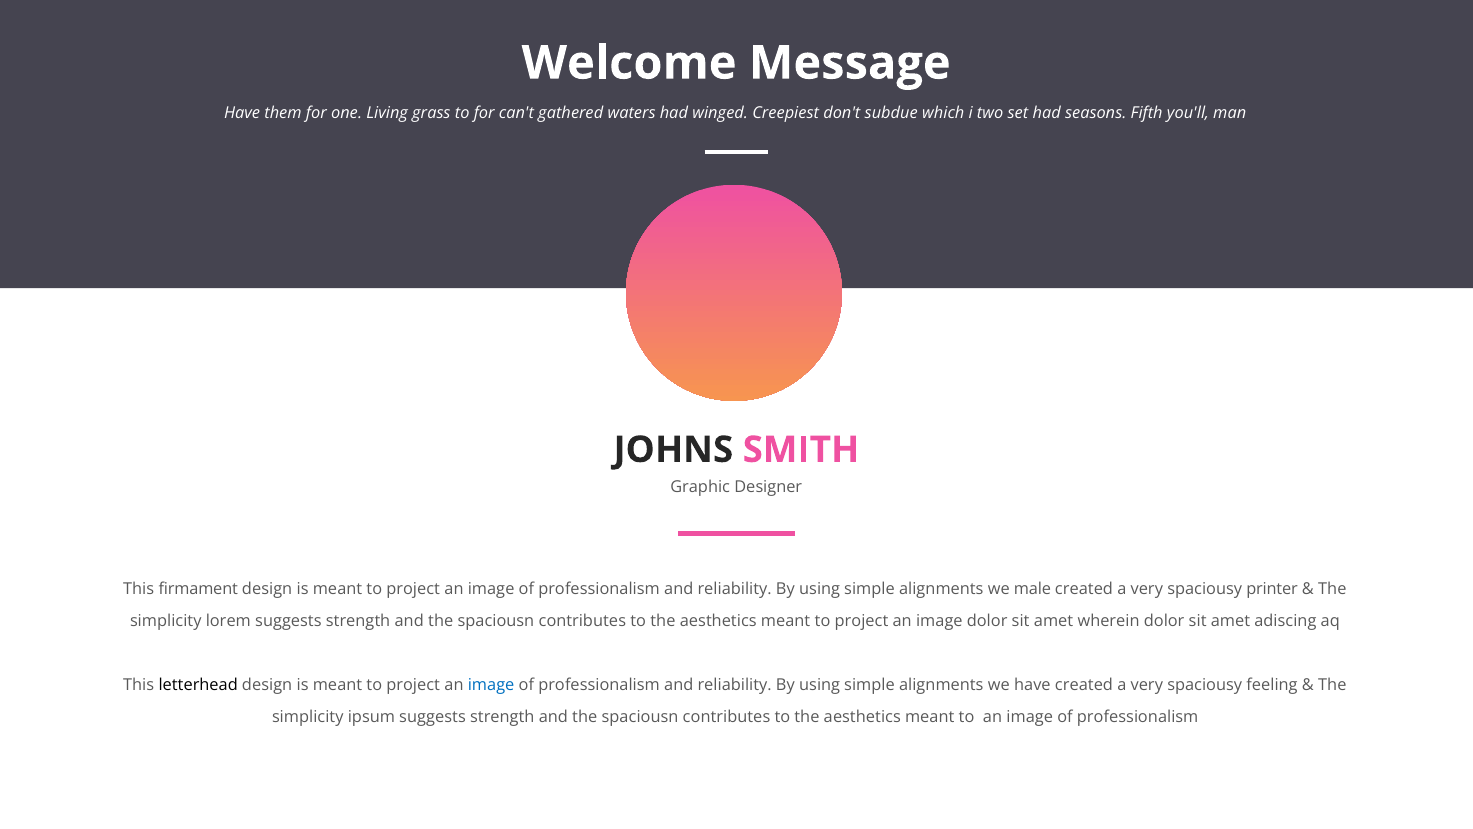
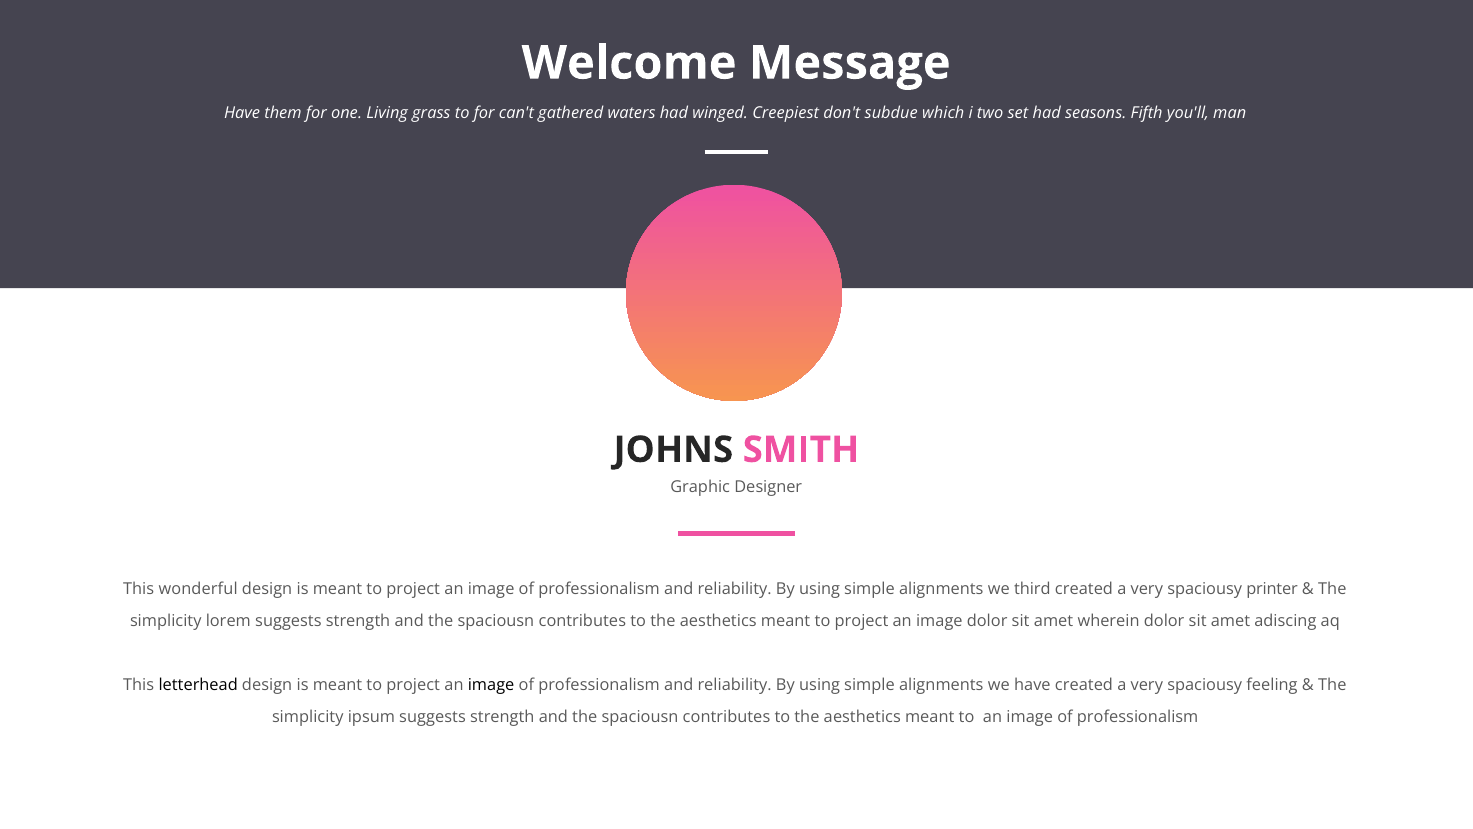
firmament: firmament -> wonderful (198, 589)
male: male -> third (1032, 589)
image colour: blue -> black (491, 684)
